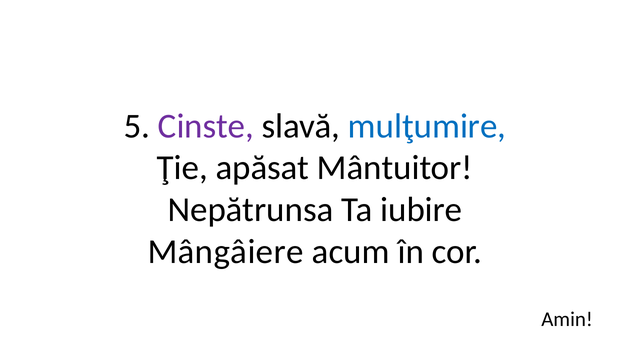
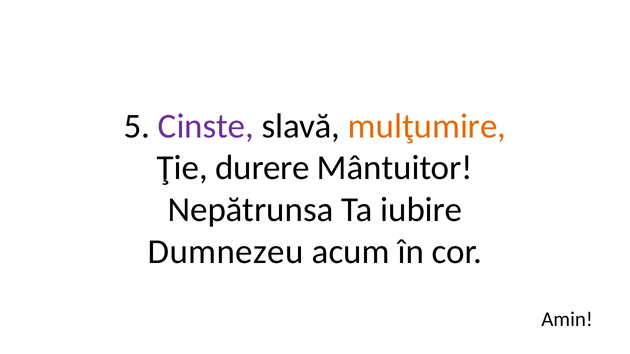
mulţumire colour: blue -> orange (427, 126)
apăsat: apăsat -> durere (263, 168)
Mângâiere: Mângâiere -> Dumnezeu (226, 252)
